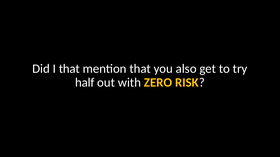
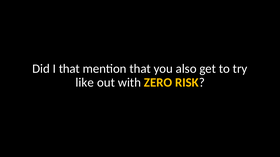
half: half -> like (85, 83)
